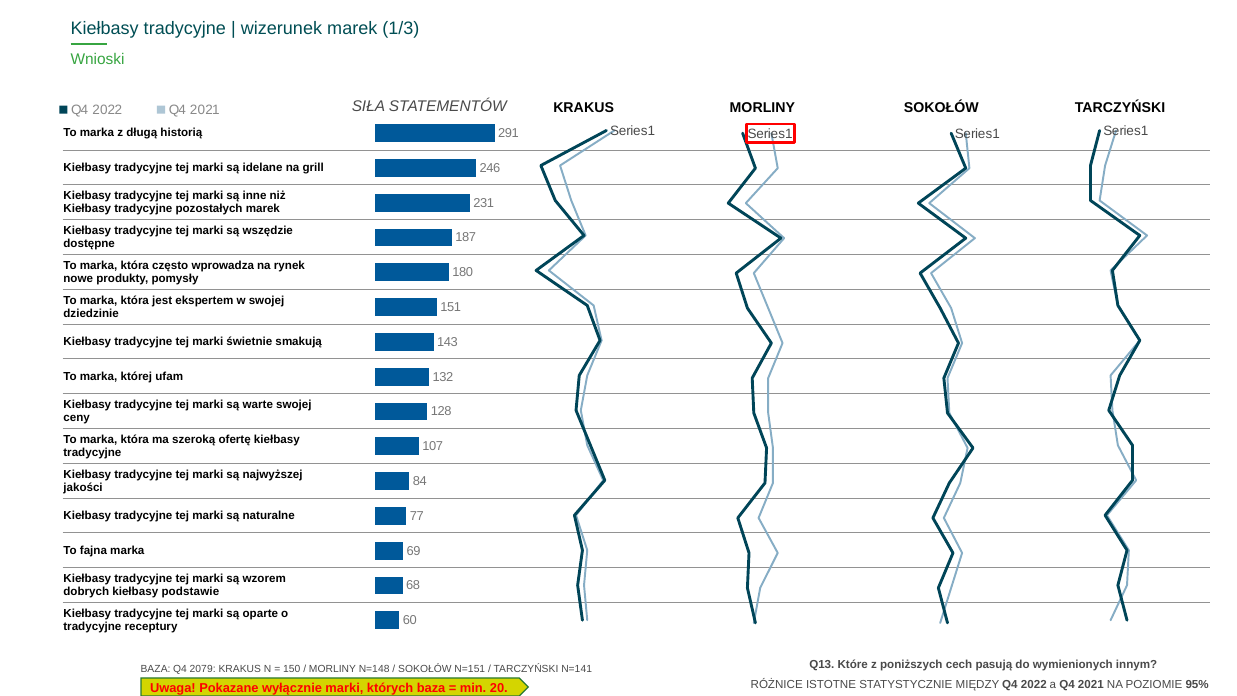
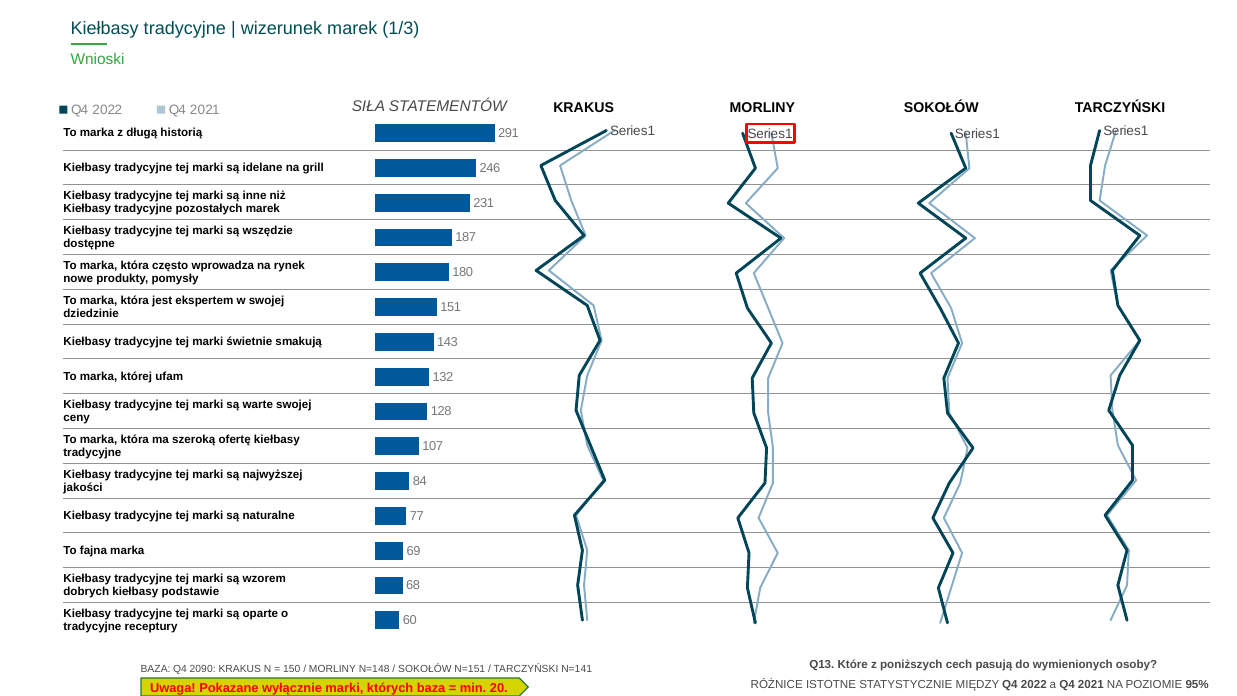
2079: 2079 -> 2090 (203, 669)
innym: innym -> osoby (1137, 665)
